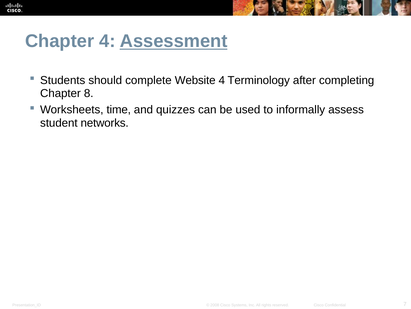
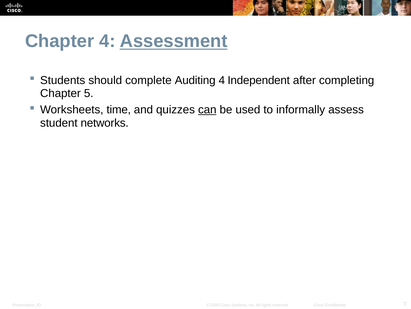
Website: Website -> Auditing (195, 80)
Terminology: Terminology -> Independent (259, 80)
8: 8 -> 5 (89, 93)
can underline: none -> present (207, 110)
